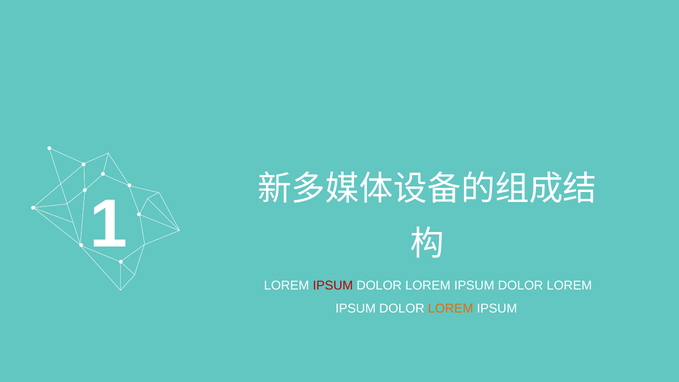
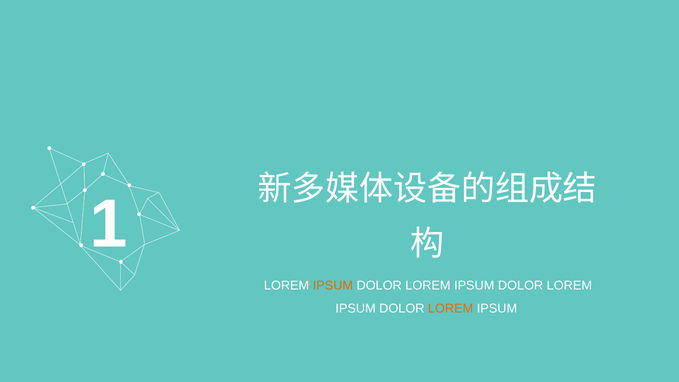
IPSUM colour: red -> orange (333, 285)
